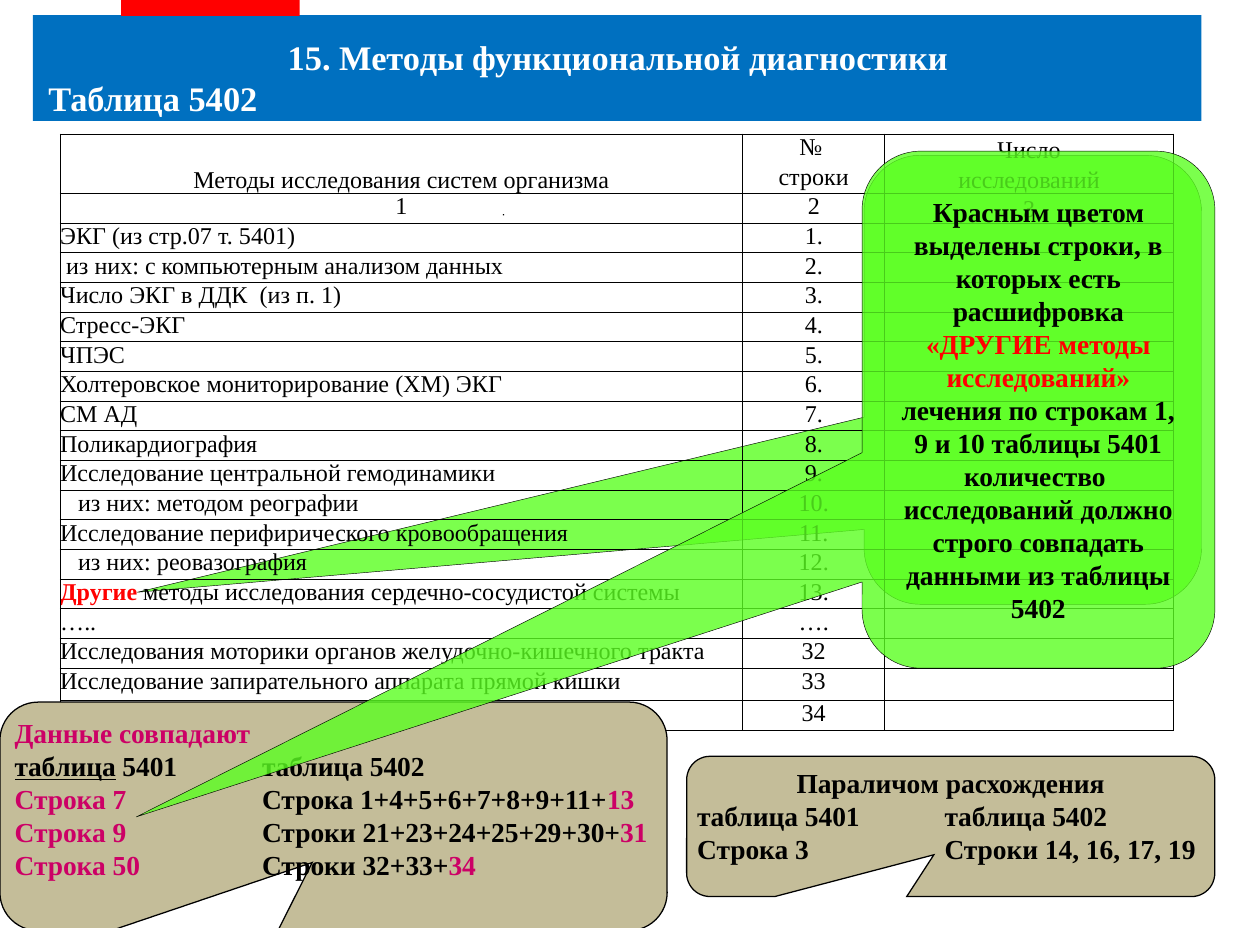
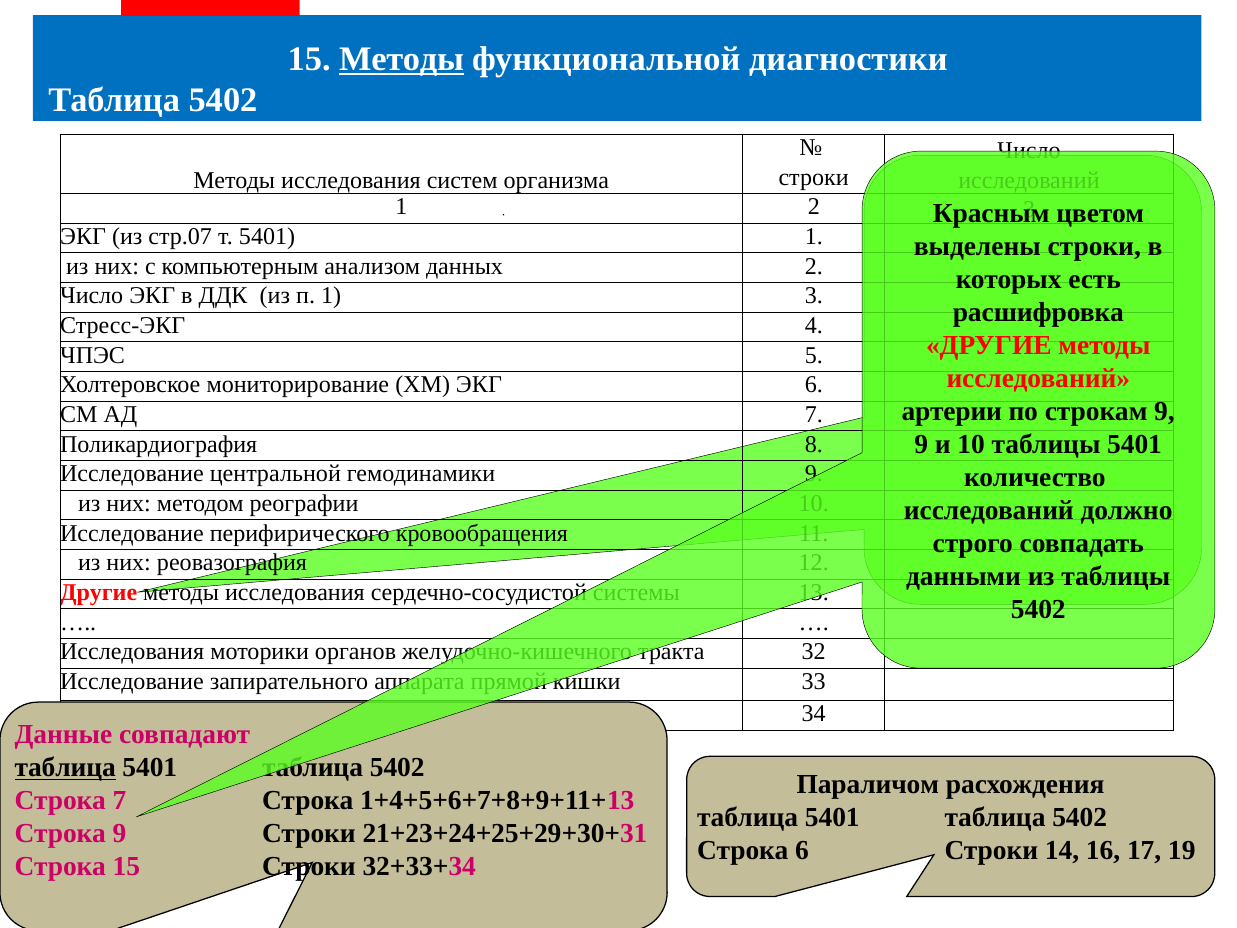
Методы underline: none -> present (402, 59)
лечения: лечения -> артерии (952, 411)
строкам 1: 1 -> 9 (1164, 411)
Строка 3: 3 -> 6 (802, 850)
Строка 50: 50 -> 15 (126, 866)
